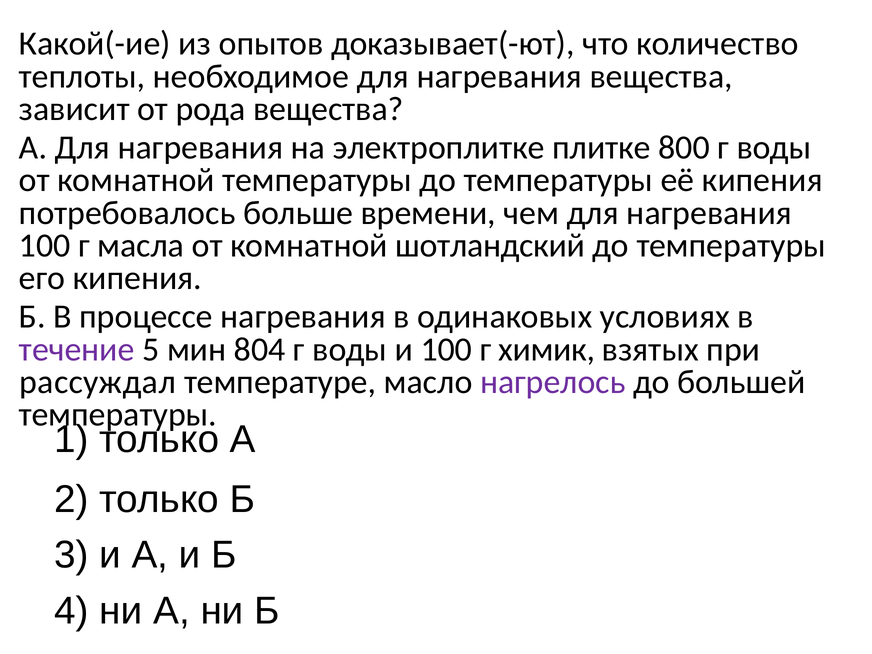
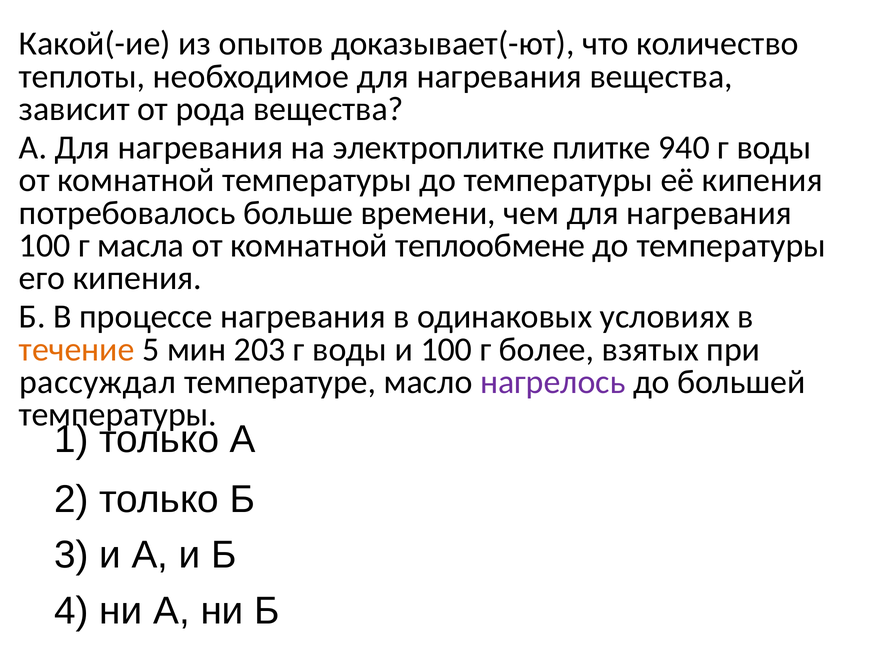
800: 800 -> 940 (684, 148)
шотландский: шотландский -> теплообмене (490, 245)
течение colour: purple -> orange (77, 349)
804: 804 -> 203 (260, 349)
химик: химик -> более (547, 349)
